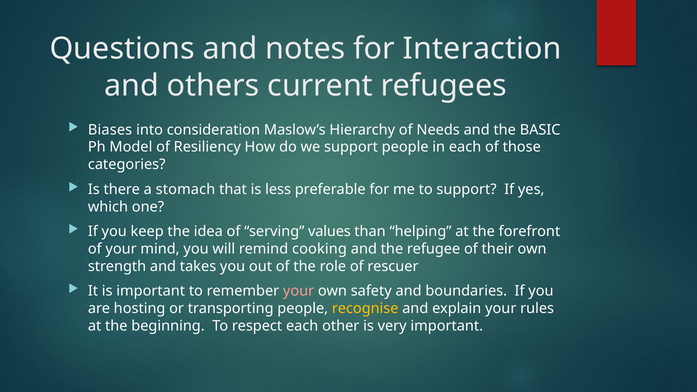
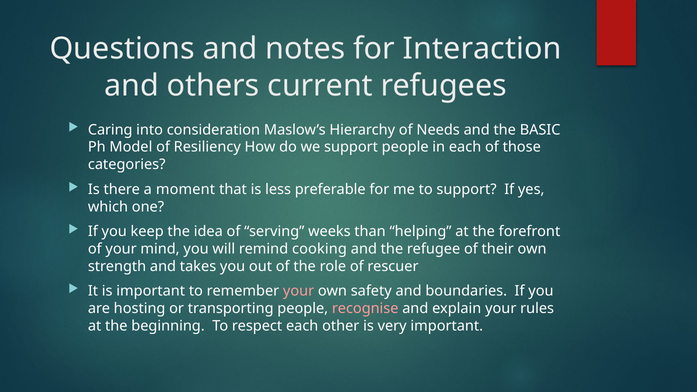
Biases: Biases -> Caring (110, 130)
stomach: stomach -> moment (185, 189)
values: values -> weeks (329, 232)
recognise colour: yellow -> pink (365, 309)
